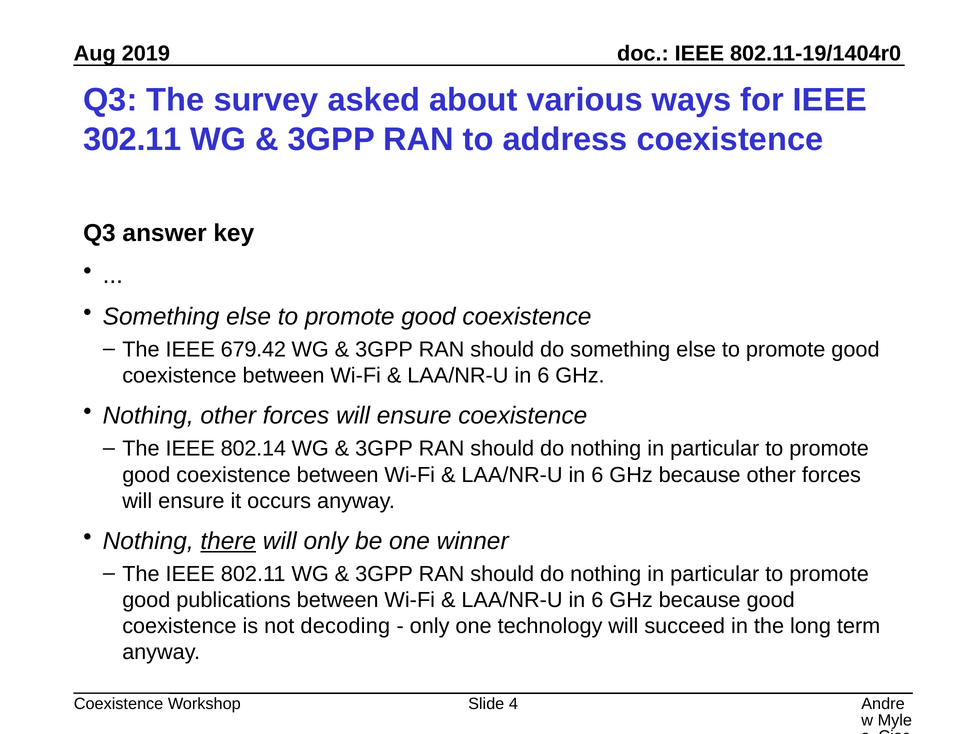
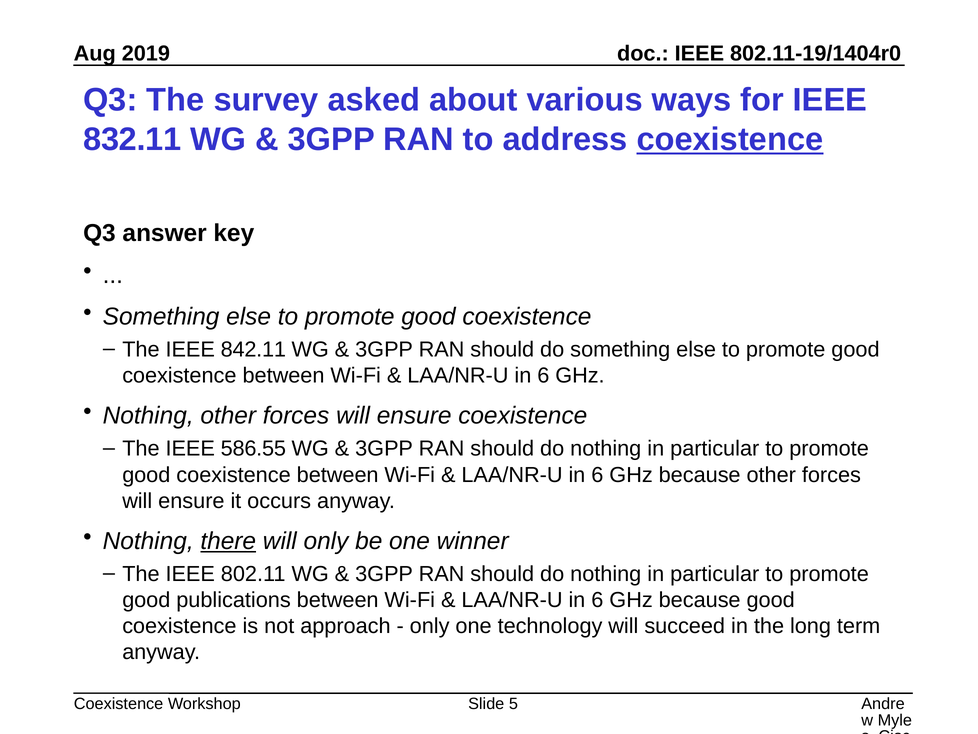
302.11: 302.11 -> 832.11 (132, 139)
coexistence underline: none -> present (730, 139)
679.42: 679.42 -> 842.11 (253, 349)
802.14: 802.14 -> 586.55 (253, 448)
decoding: decoding -> approach (345, 626)
4: 4 -> 5 (513, 703)
